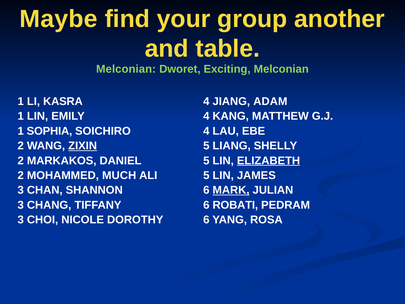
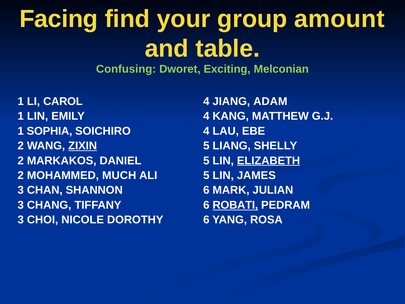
Maybe: Maybe -> Facing (59, 19)
another: another -> amount (339, 19)
Melconian: Melconian -> Confusing (126, 69)
KASRA: KASRA -> CAROL (63, 101)
MARK underline: present -> none (231, 190)
ROBATI underline: none -> present (235, 205)
